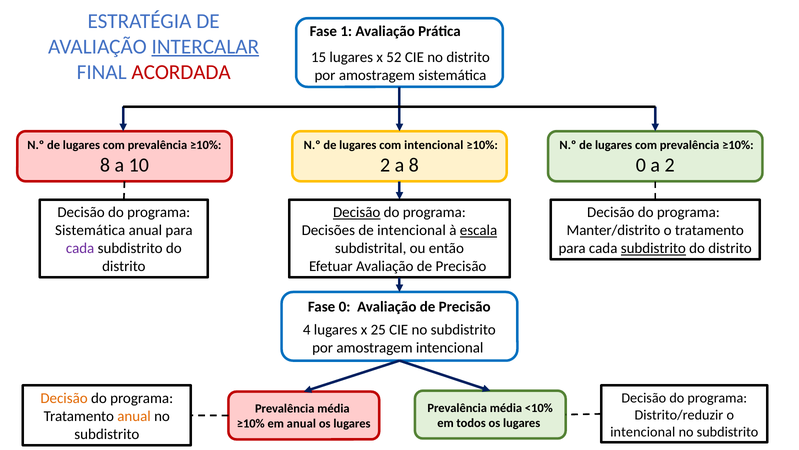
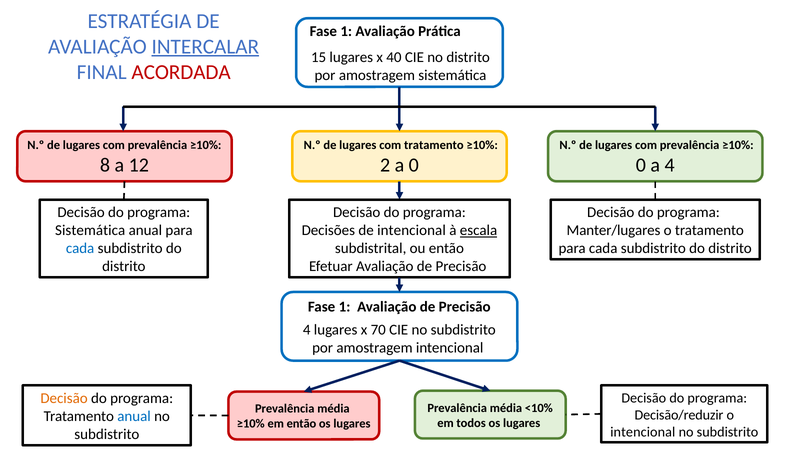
52: 52 -> 40 (394, 57)
com intencional: intencional -> tratamento (434, 145)
10: 10 -> 12 (139, 165)
a 8: 8 -> 0 (414, 165)
a 2: 2 -> 4 (670, 165)
Decisão underline: present -> none (357, 212)
Manter/distrito: Manter/distrito -> Manter/lugares (613, 230)
cada colour: purple -> blue (80, 248)
subdistrito underline: present -> none (653, 248)
0: 0 -> 1 (345, 306)
25: 25 -> 70 (378, 329)
Distrito/reduzir: Distrito/reduzir -> Decisão/reduzir (679, 414)
anual colour: orange -> blue (134, 416)
em anual: anual -> então (301, 423)
